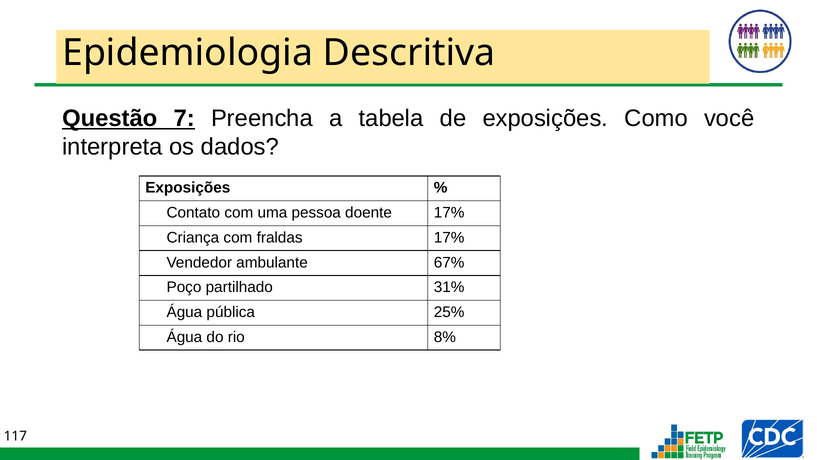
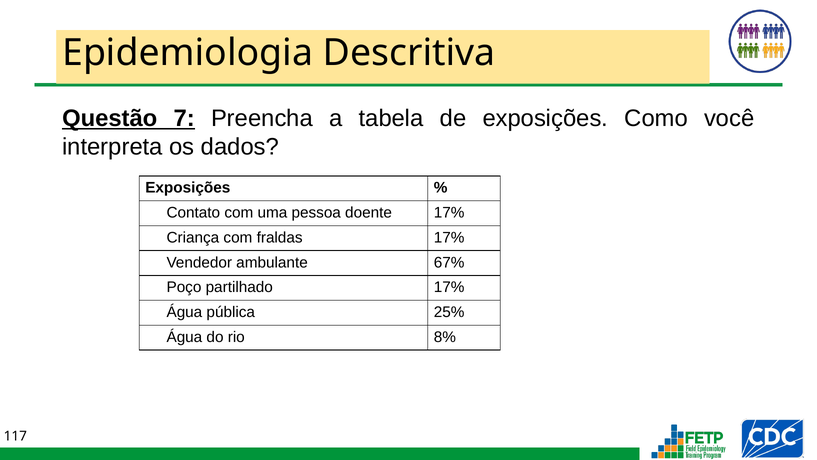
partilhado 31%: 31% -> 17% (449, 287)
